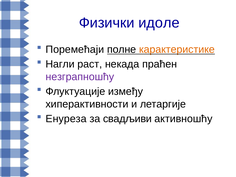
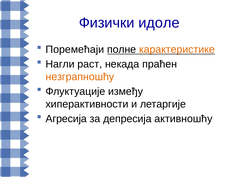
незграпношћу colour: purple -> orange (80, 77)
Енуреза: Енуреза -> Агресија (66, 119)
свадљиви: свадљиви -> депресија (127, 119)
